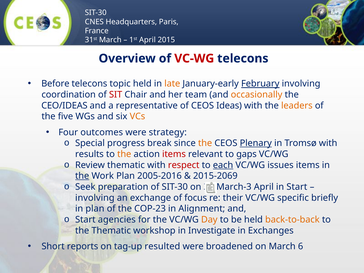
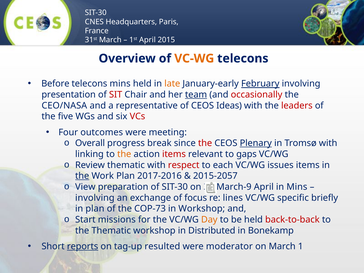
VC-WG colour: red -> orange (194, 58)
telecons topic: topic -> mins (120, 84)
coordination: coordination -> presentation (69, 95)
team underline: none -> present (196, 95)
occasionally colour: orange -> red (257, 95)
CEO/IDEAS: CEO/IDEAS -> CEO/NASA (64, 106)
leaders colour: orange -> red (297, 106)
VCs colour: orange -> red (137, 116)
strategy: strategy -> meeting (168, 132)
Special: Special -> Overall (90, 143)
the colour: orange -> red (205, 143)
results: results -> linking (89, 154)
each underline: present -> none (223, 165)
2005-2016: 2005-2016 -> 2017-2016 (159, 176)
2015-2069: 2015-2069 -> 2015-2057 (215, 176)
Seek: Seek -> View (85, 187)
March-3: March-3 -> March-9 (234, 187)
in Start: Start -> Mins (297, 187)
their: their -> lines (233, 198)
COP-23: COP-23 -> COP-73 (150, 209)
in Alignment: Alignment -> Workshop (202, 209)
agencies: agencies -> missions (117, 220)
back-to-back colour: orange -> red (292, 220)
Investigate: Investigate -> Distributed (212, 231)
Exchanges: Exchanges -> Bonekamp (271, 231)
reports underline: none -> present (83, 246)
broadened: broadened -> moderator (229, 246)
6: 6 -> 1 (301, 246)
